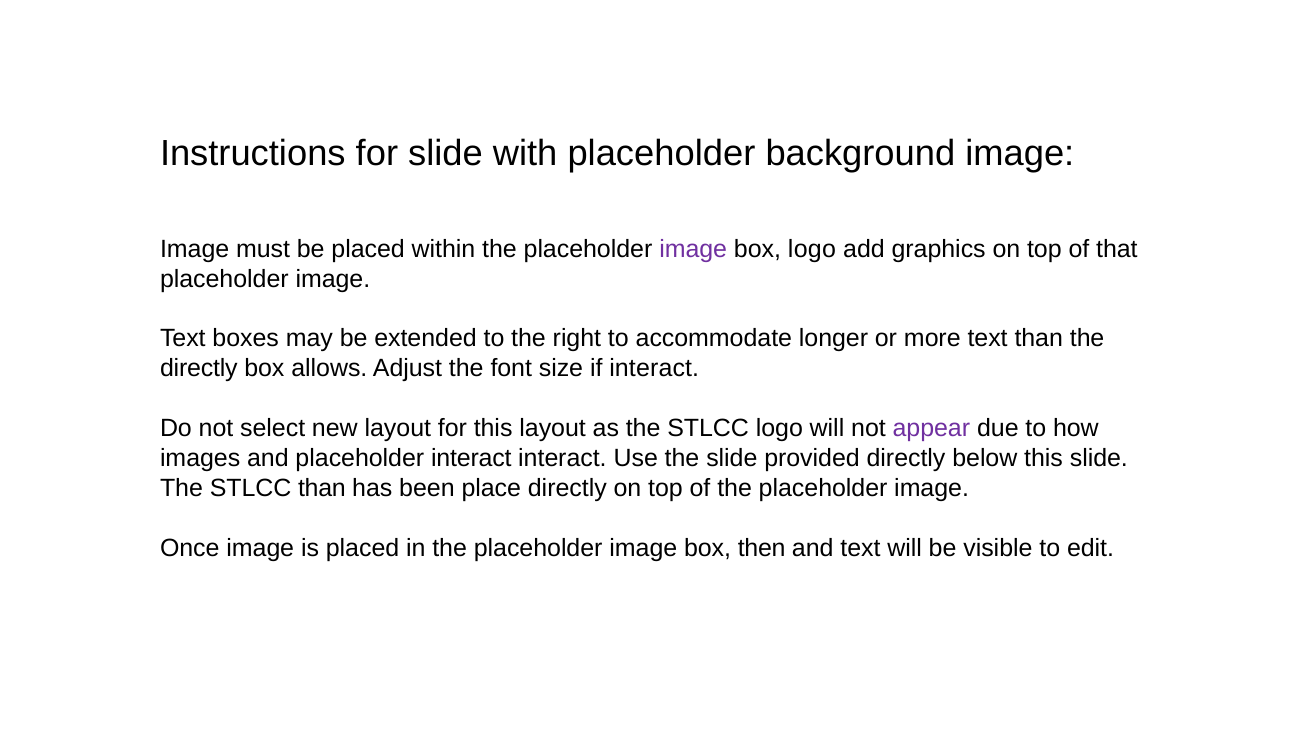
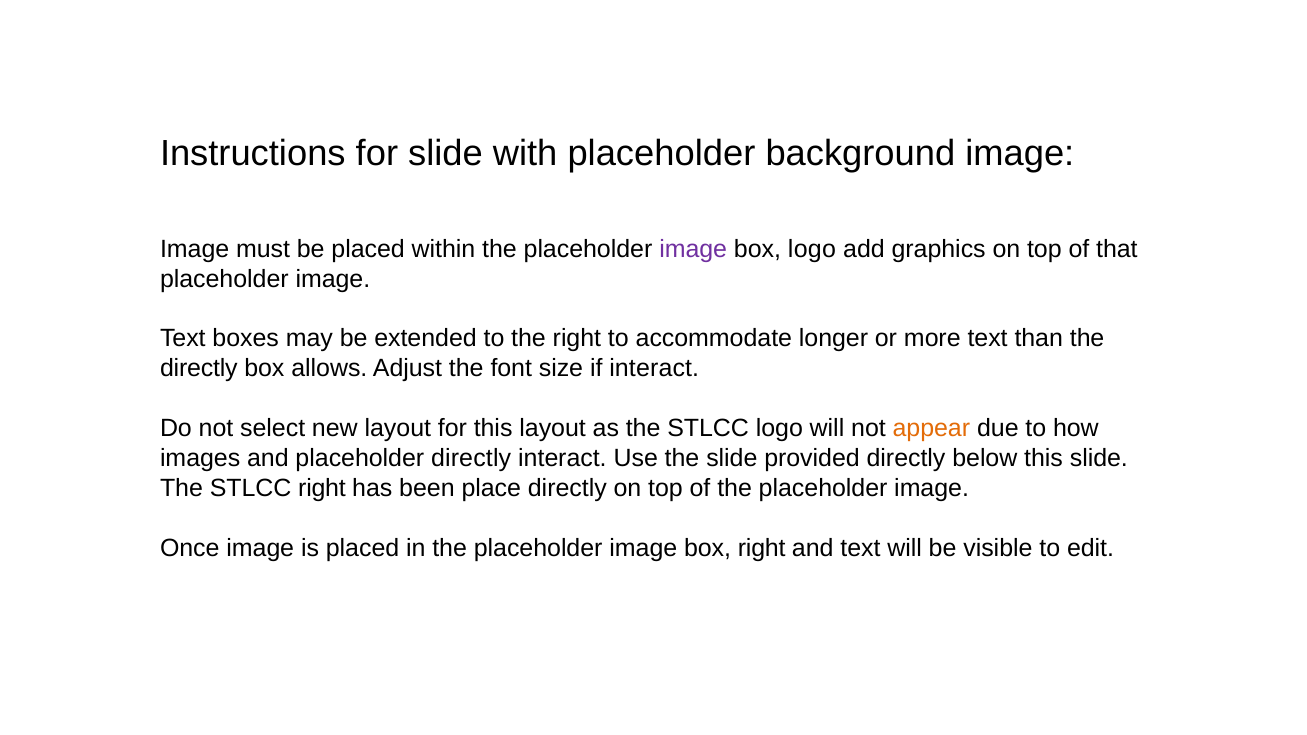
appear colour: purple -> orange (931, 429)
placeholder interact: interact -> directly (471, 459)
STLCC than: than -> right (322, 489)
box then: then -> right (762, 548)
